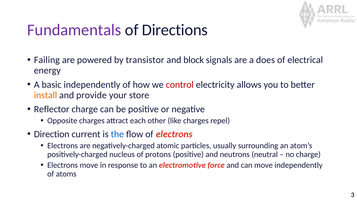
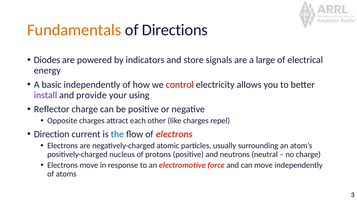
Fundamentals colour: purple -> orange (74, 30)
Failing: Failing -> Diodes (47, 60)
transistor: transistor -> indicators (145, 60)
block: block -> store (194, 60)
does: does -> large (266, 60)
install colour: orange -> purple (46, 95)
store: store -> using (139, 95)
